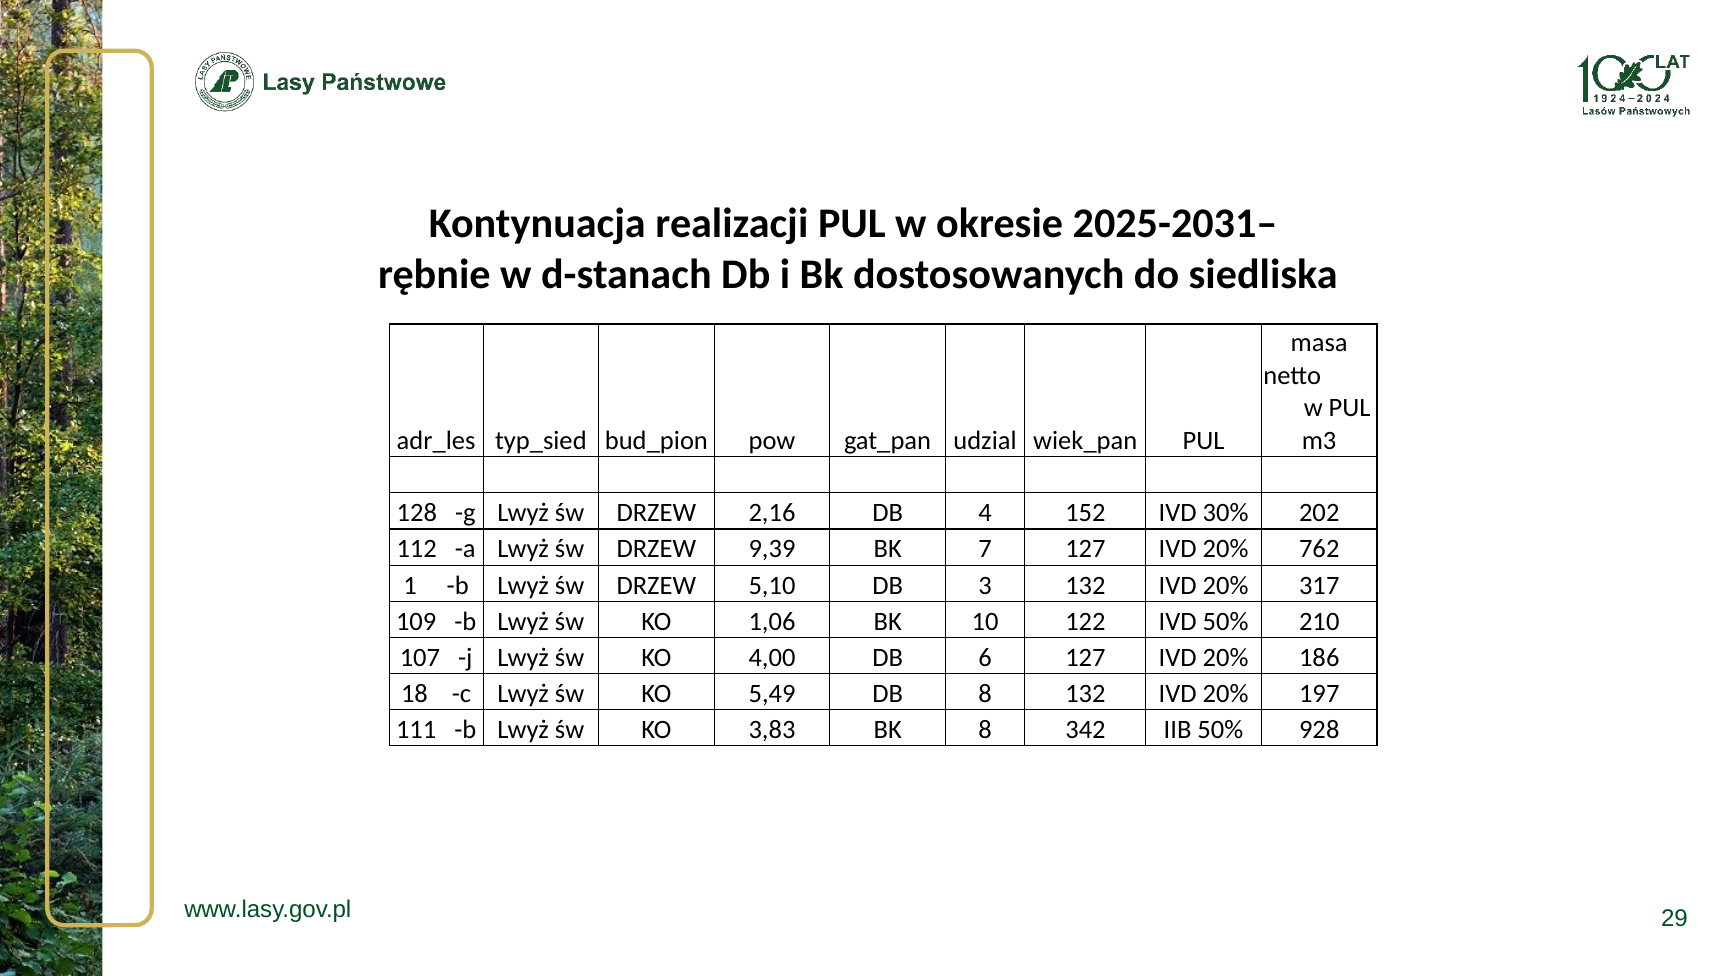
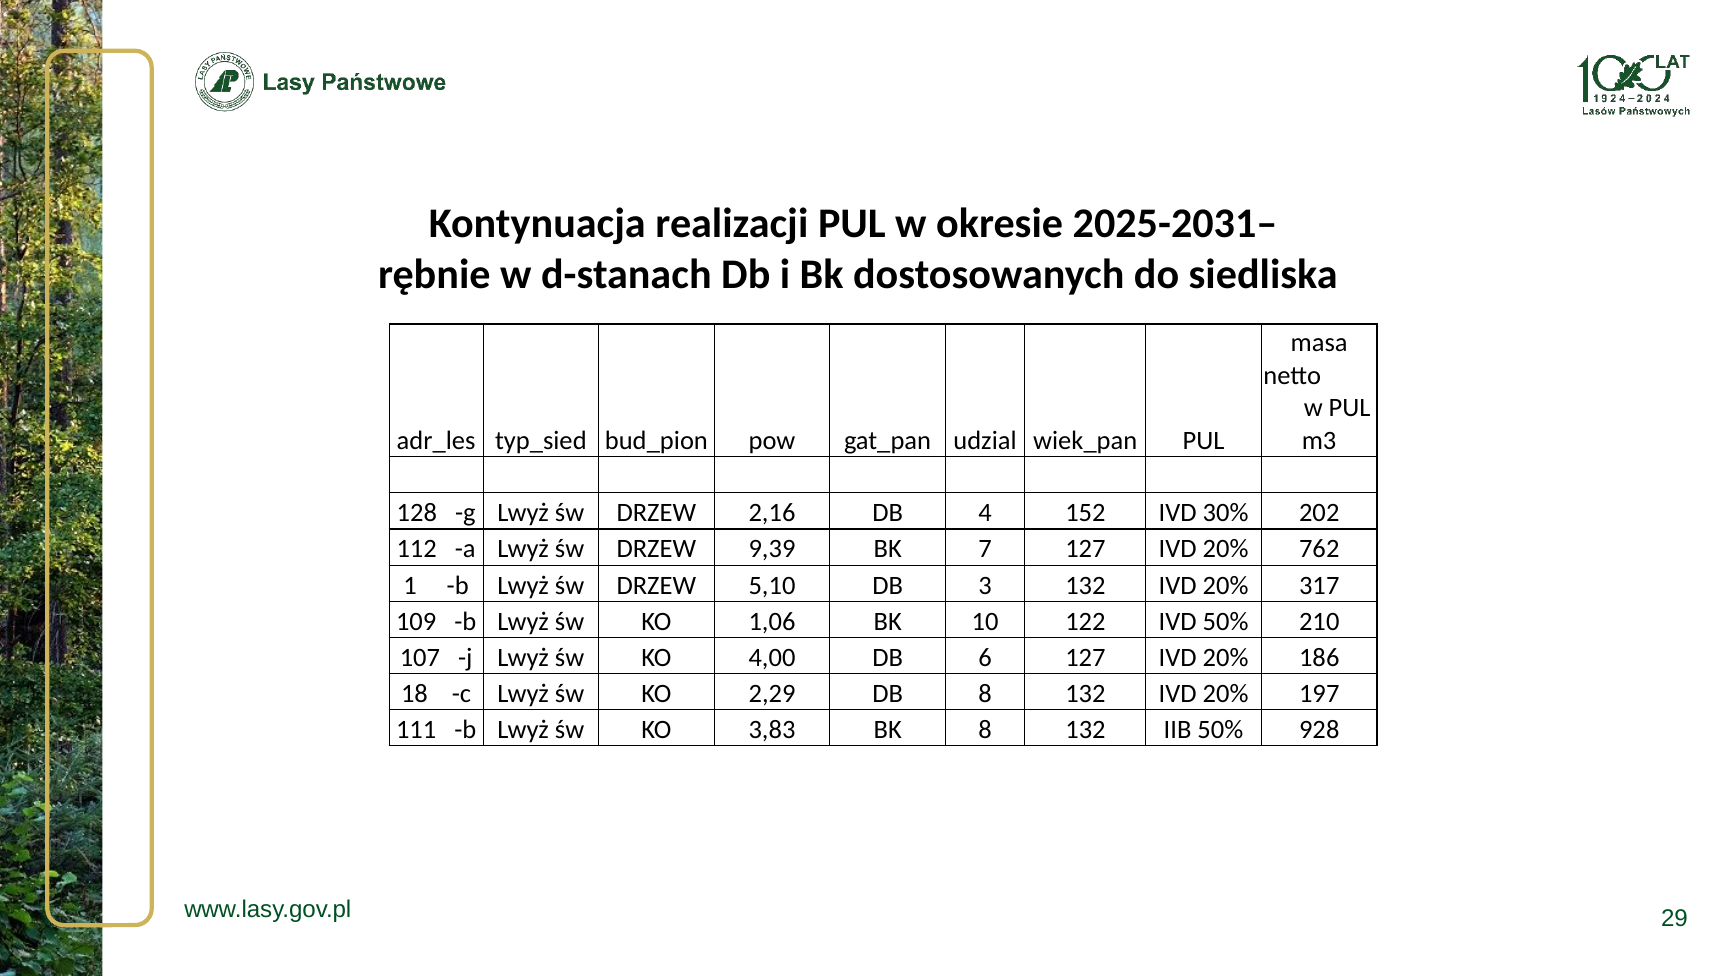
5,49: 5,49 -> 2,29 (772, 694)
BK 8 342: 342 -> 132 (1085, 730)
